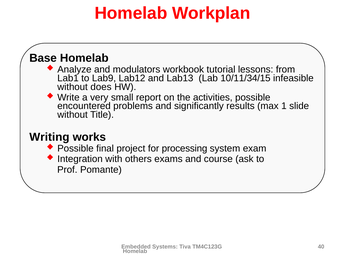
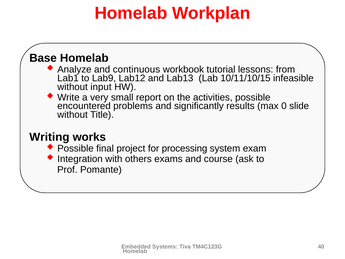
modulators: modulators -> continuous (136, 69)
10/11/34/15: 10/11/34/15 -> 10/11/10/15 (245, 78)
does: does -> input (101, 87)
1: 1 -> 0 (284, 106)
